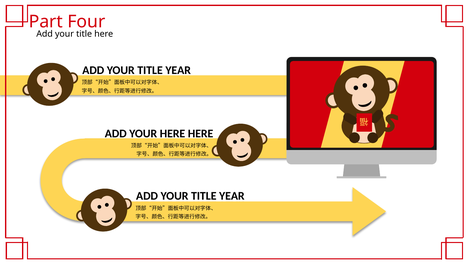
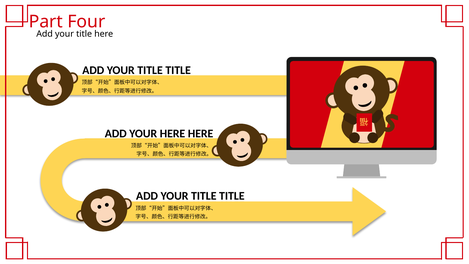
YEAR: YEAR -> TITLE (178, 70)
YEAR: YEAR -> TITLE (232, 196)
